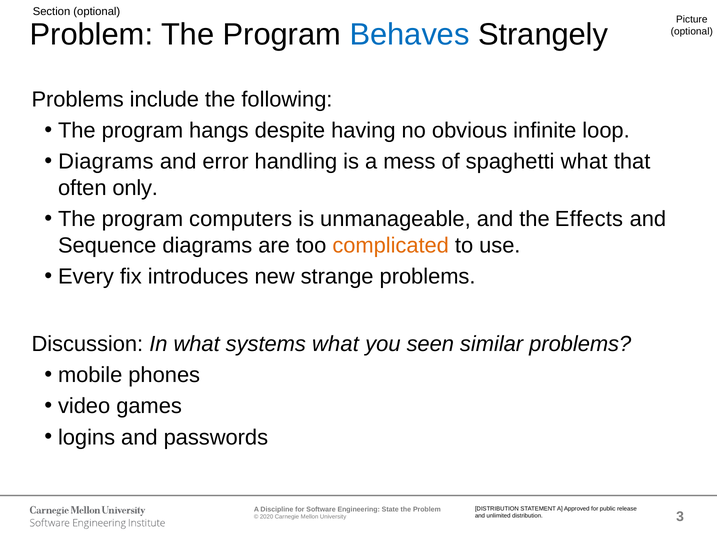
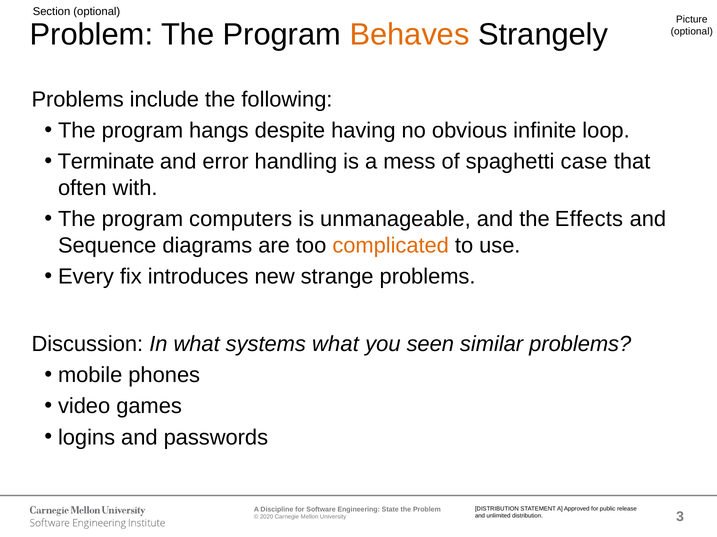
Behaves colour: blue -> orange (410, 34)
Diagrams: Diagrams -> Terminate (106, 162)
spaghetti what: what -> case (584, 162)
only: only -> with (135, 188)
